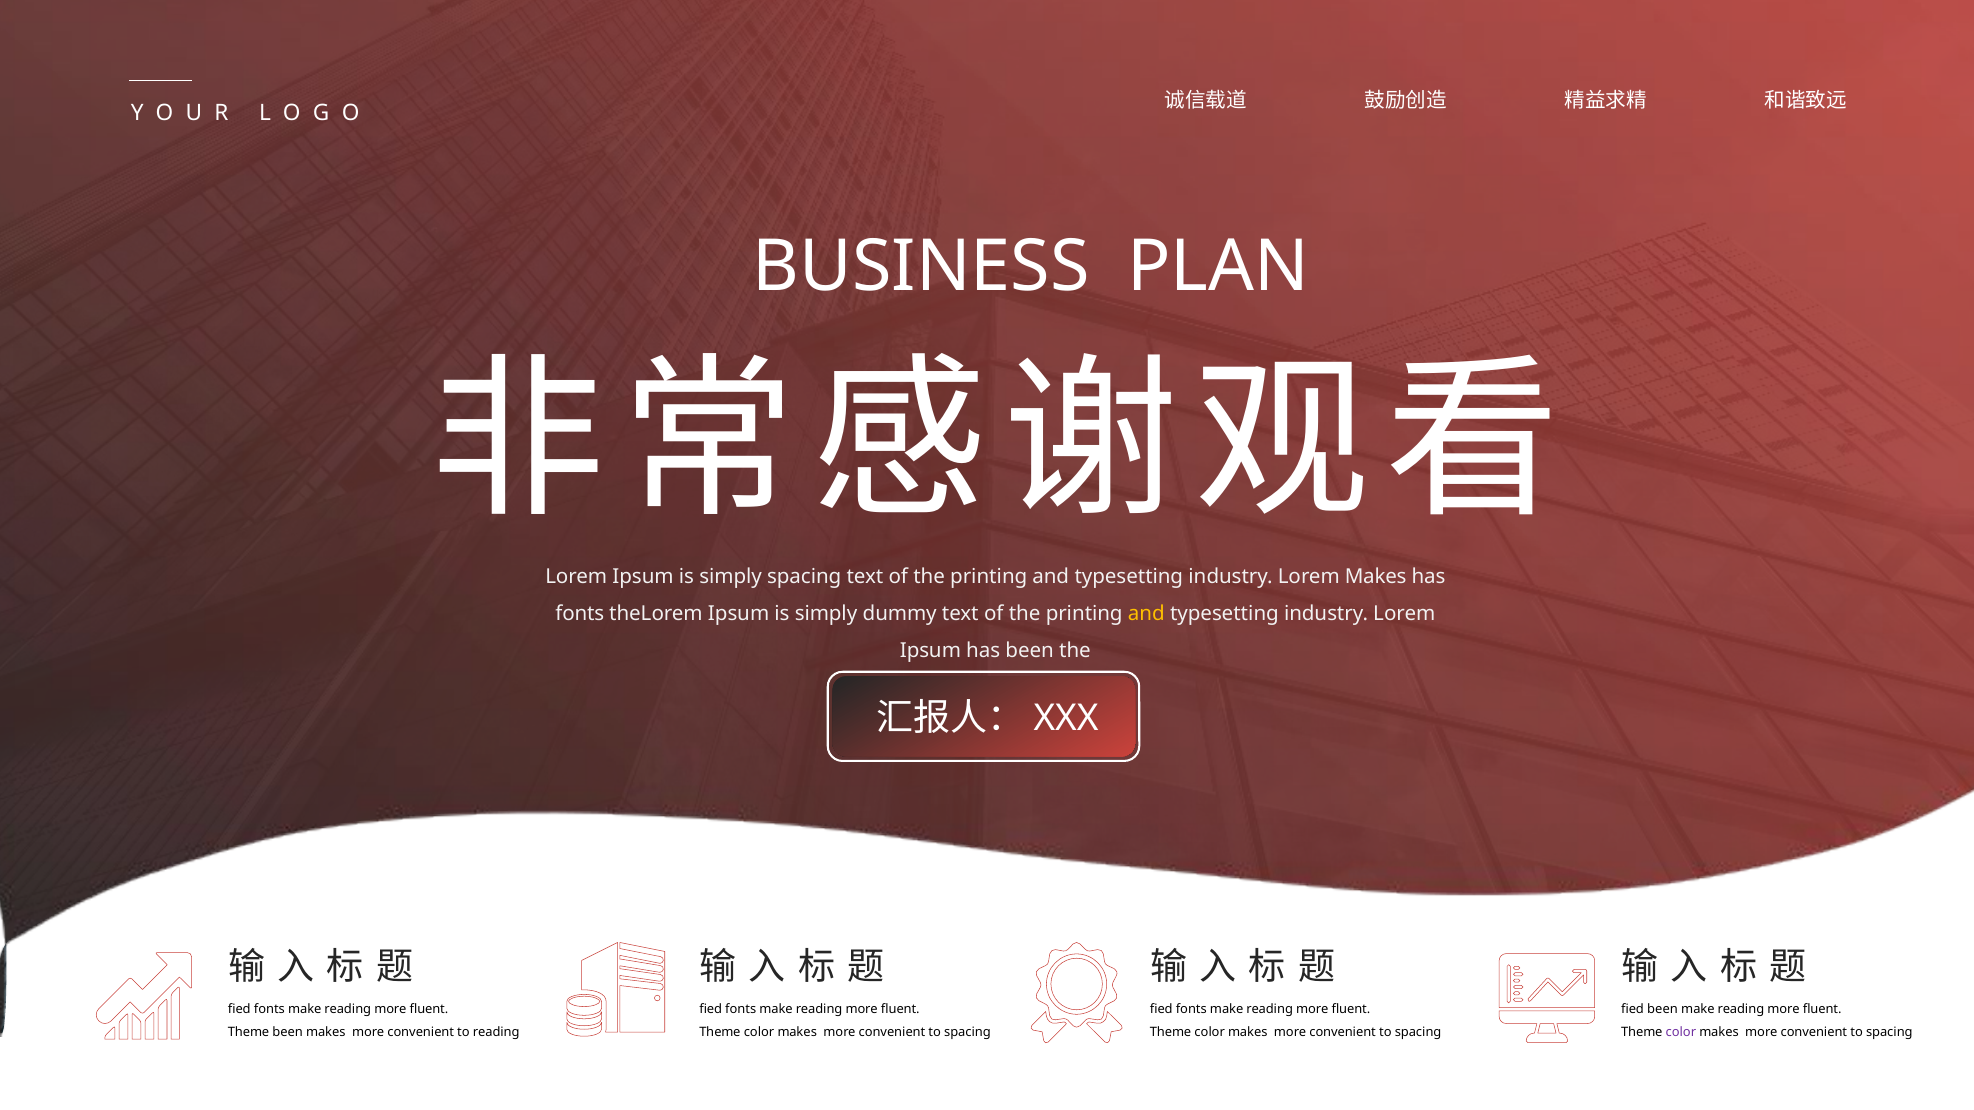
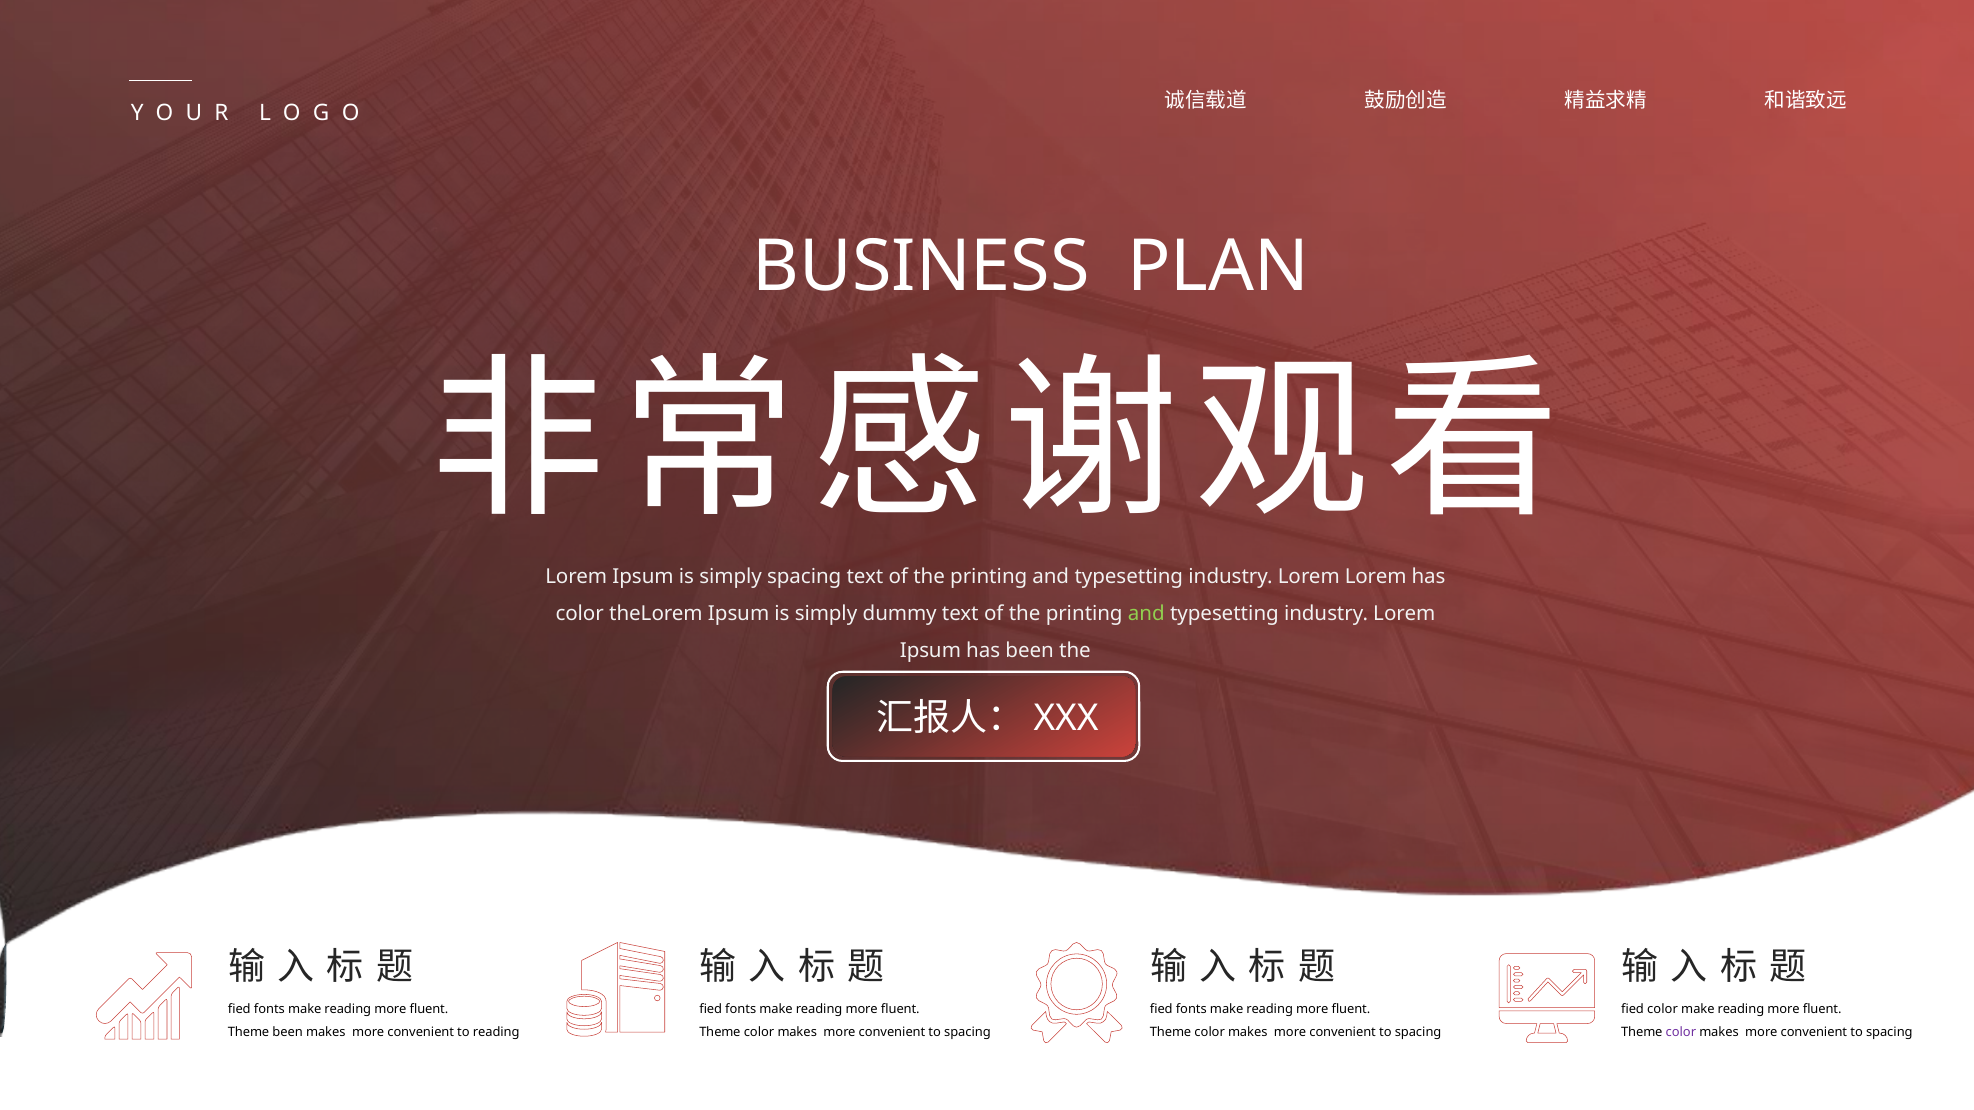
Lorem Makes: Makes -> Lorem (1376, 577)
fonts: fonts -> color (580, 614)
and colour: yellow -> light green (1146, 614)
fied been: been -> color (1662, 1010)
